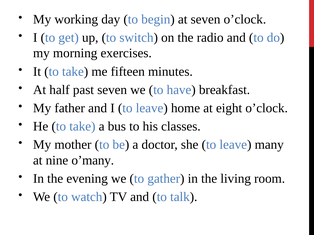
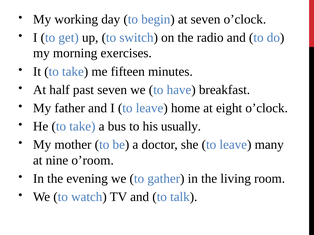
classes: classes -> usually (181, 127)
o’many: o’many -> o’room (93, 161)
